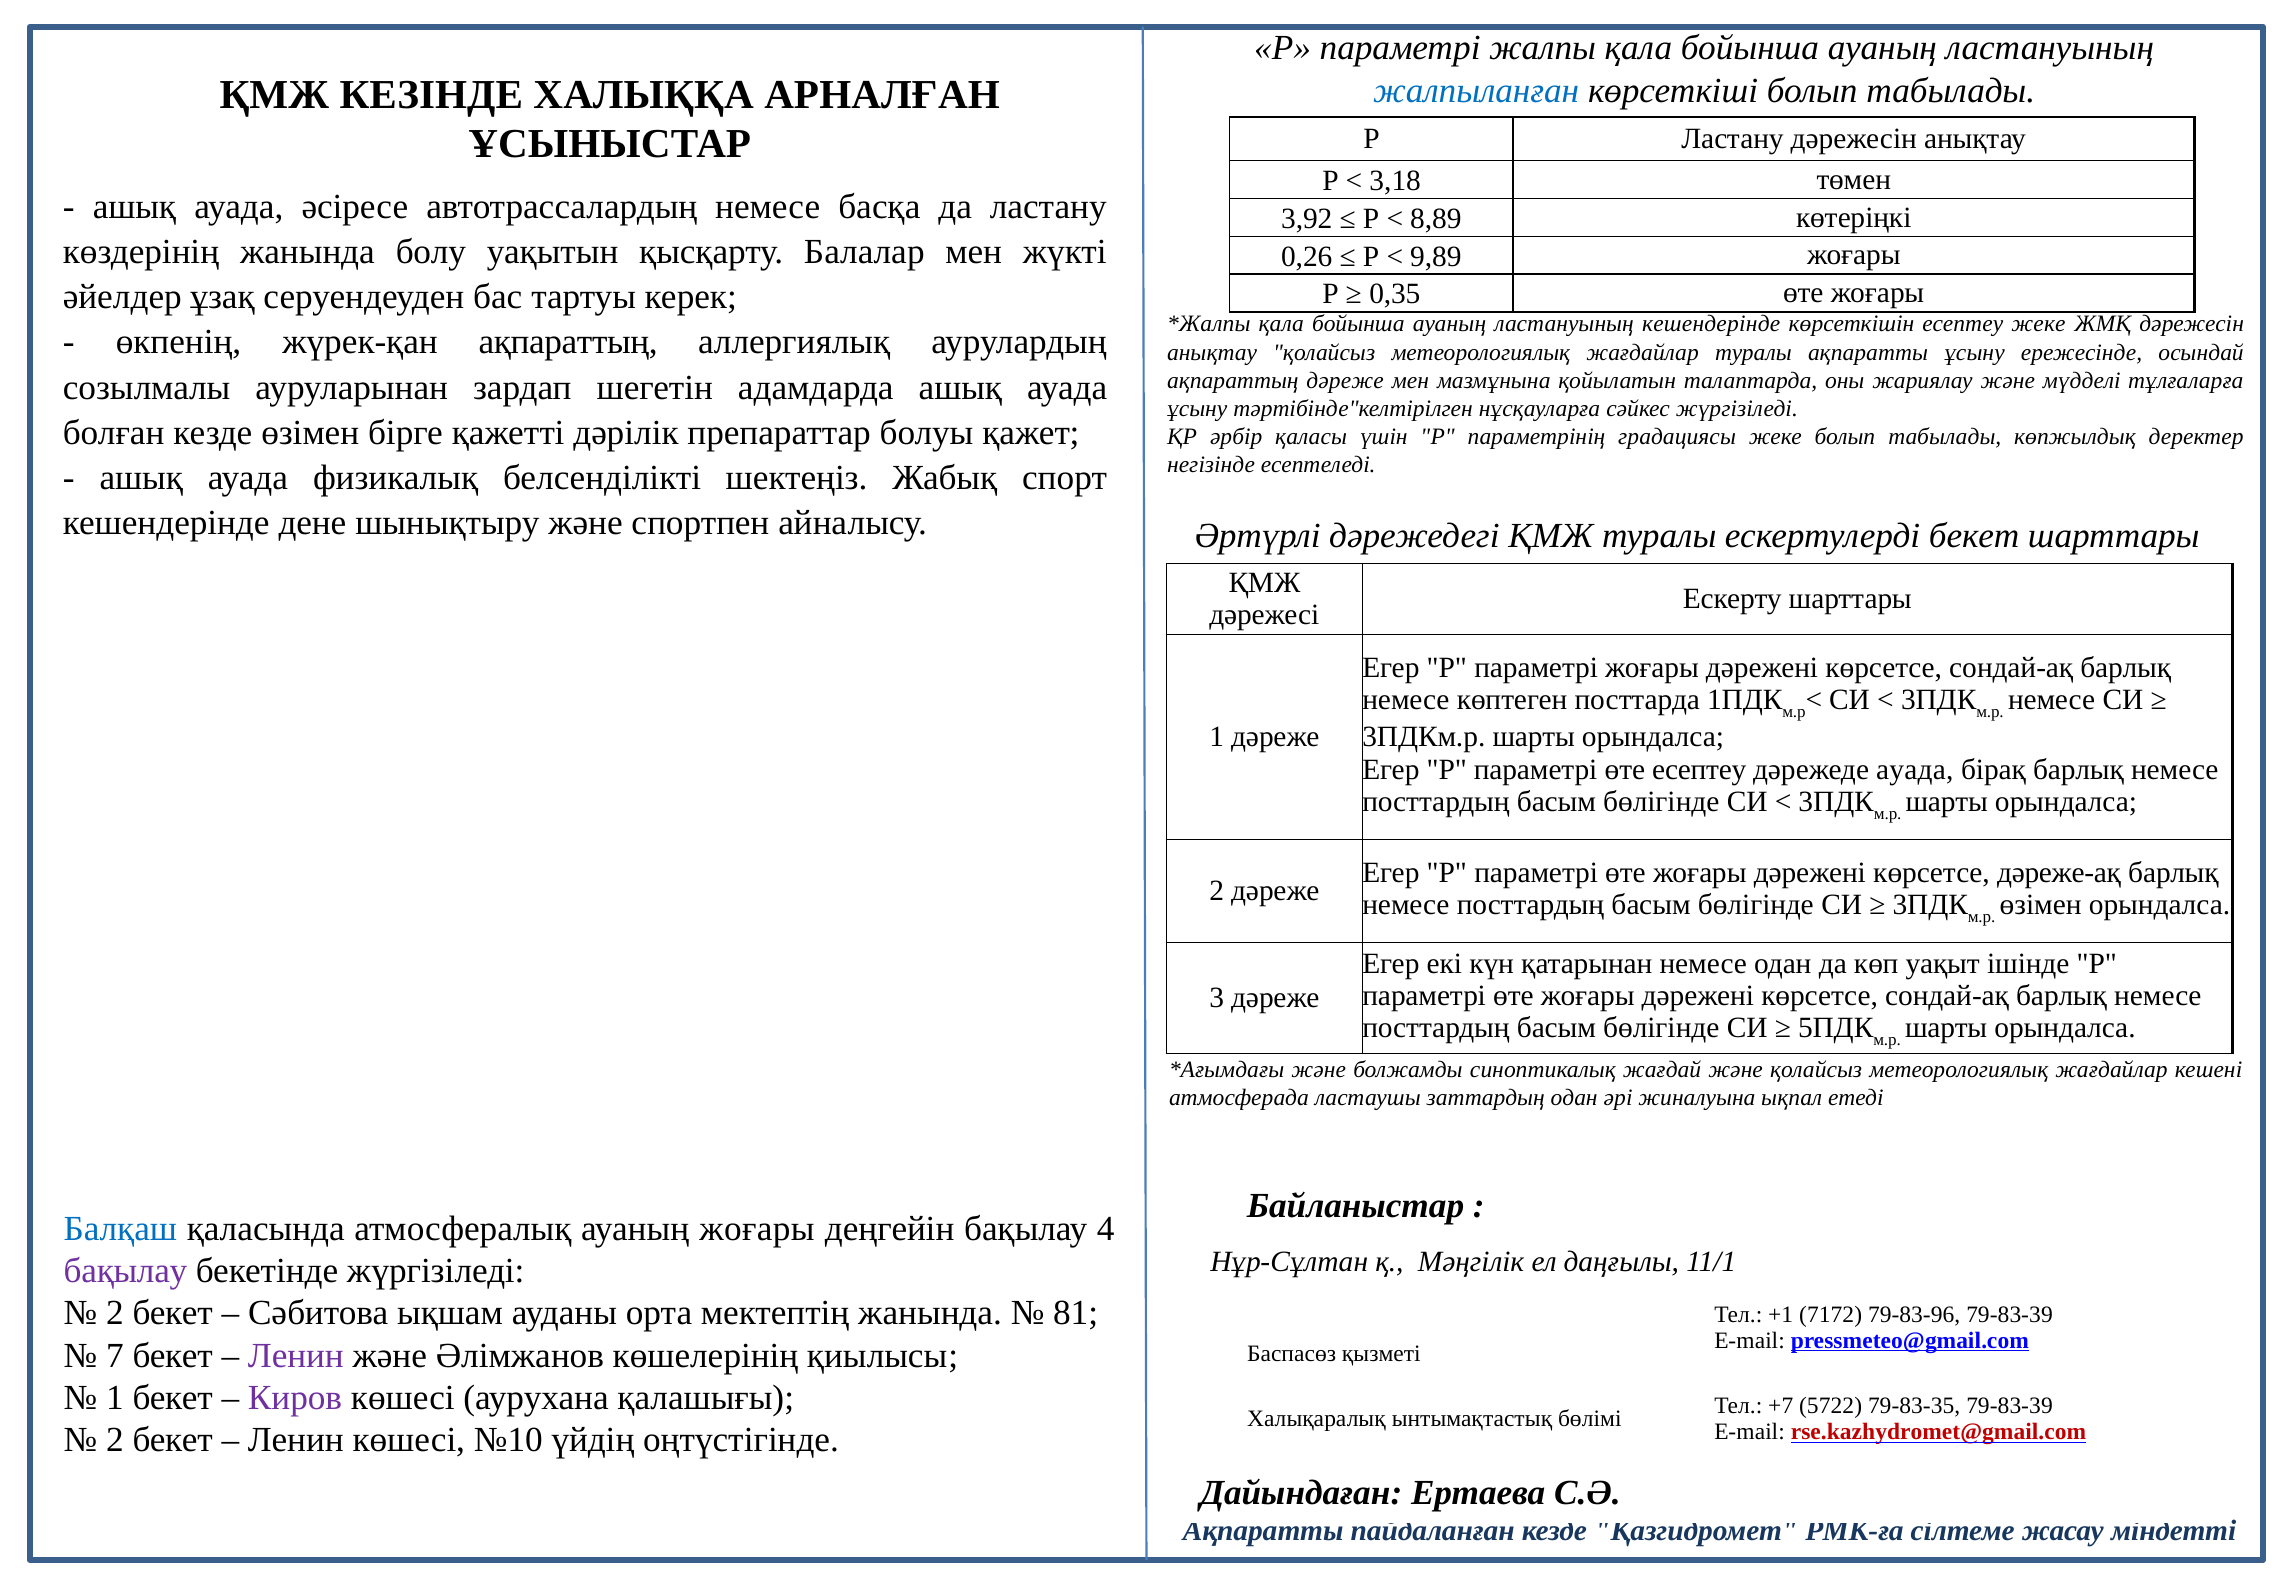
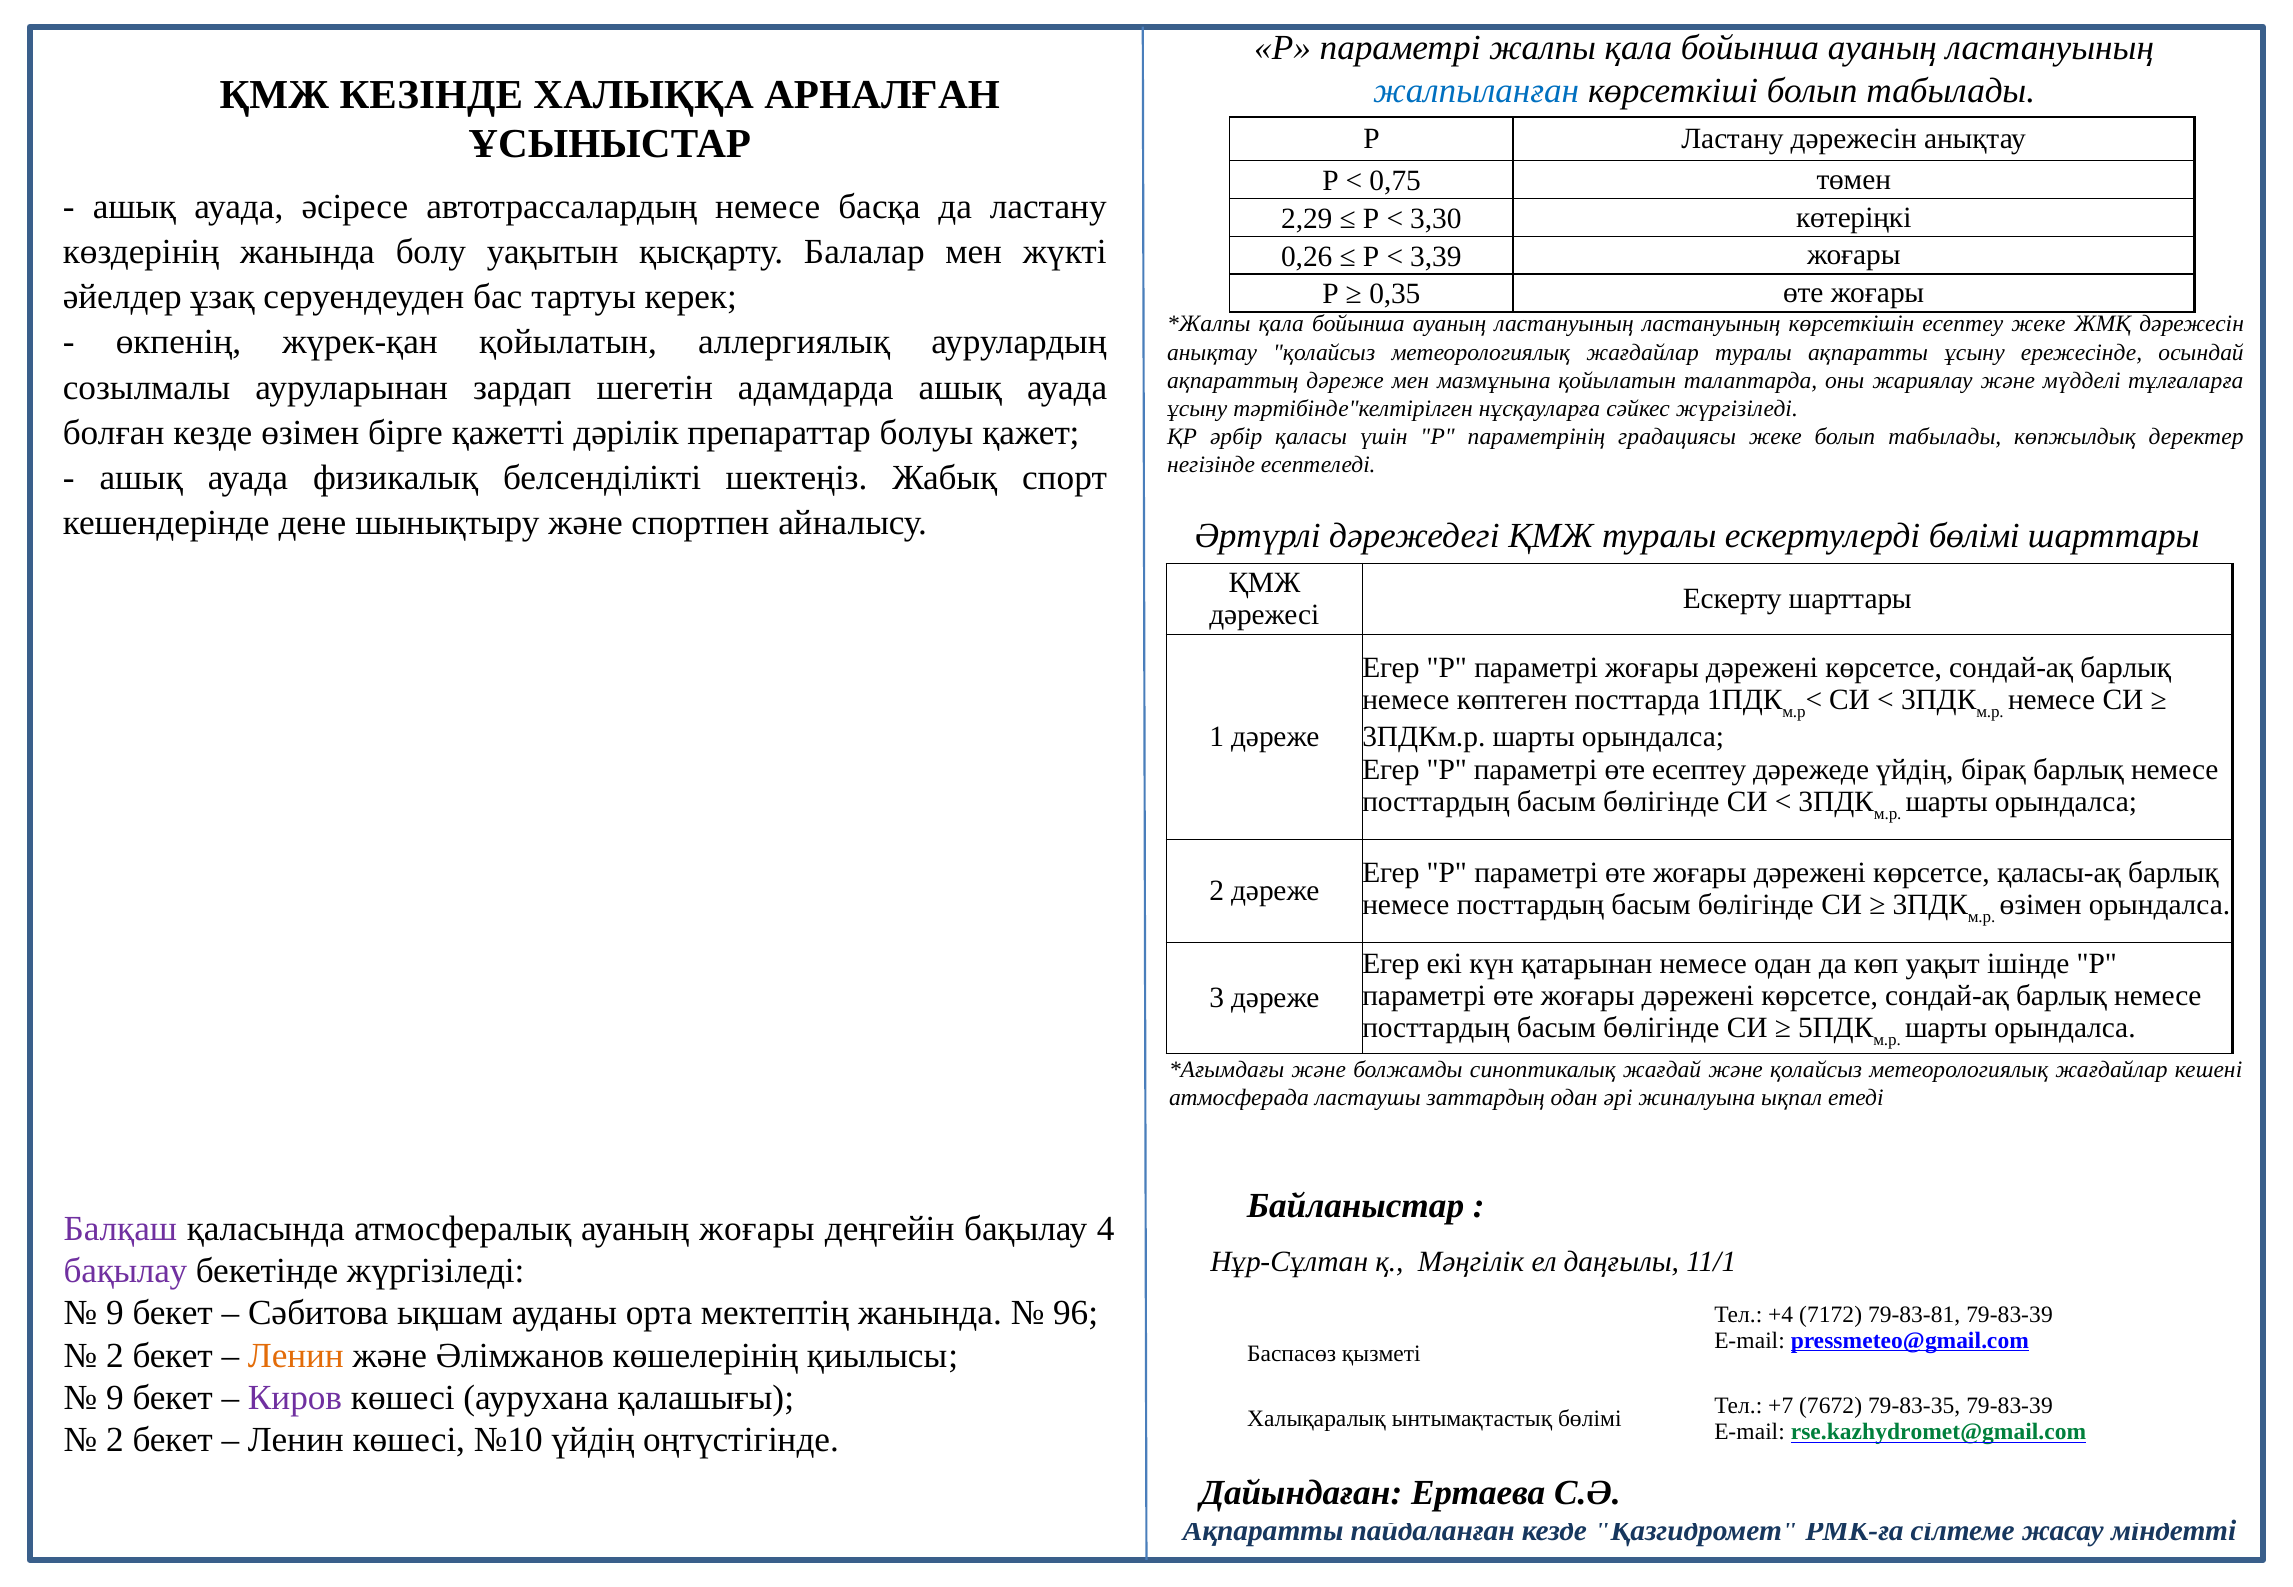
3,18: 3,18 -> 0,75 (1395, 181)
3,92: 3,92 -> 2,29 (1307, 219)
8,89: 8,89 -> 3,30 (1436, 219)
9,89: 9,89 -> 3,39 (1436, 257)
ластануының кешендерінде: кешендерінде -> ластануының (1711, 324)
жүрек-қан ақпараттың: ақпараттың -> қойылатын (568, 342)
ескертулерді бекет: бекет -> бөлімі (1974, 536)
дәрежеде ауада: ауада -> үйдің (1915, 770)
дәреже-ақ: дәреже-ақ -> қаласы-ақ (2059, 873)
Балқаш colour: blue -> purple (120, 1229)
2: 2 -> 9 (115, 1314)
81: 81 -> 96 (1076, 1314)
+1: +1 -> +4 (1781, 1315)
79-83-96: 79-83-96 -> 79-83-81 (1914, 1315)
7: 7 -> 2 (115, 1356)
Ленин colour: purple -> orange (296, 1356)
1: 1 -> 9 (115, 1398)
5722: 5722 -> 7672 (1831, 1406)
rse.kazhydromet@gmail.com colour: red -> green (1938, 1432)
